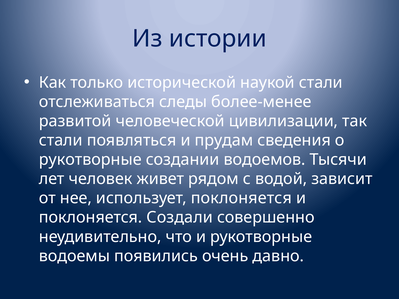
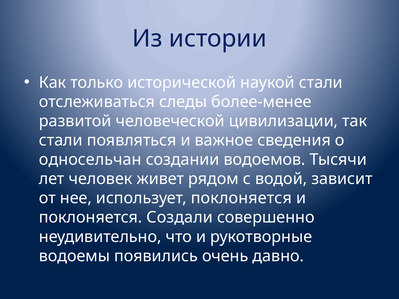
прудам: прудам -> важное (224, 140)
рукотворные: рукотворные -> односельчан (90, 160)
